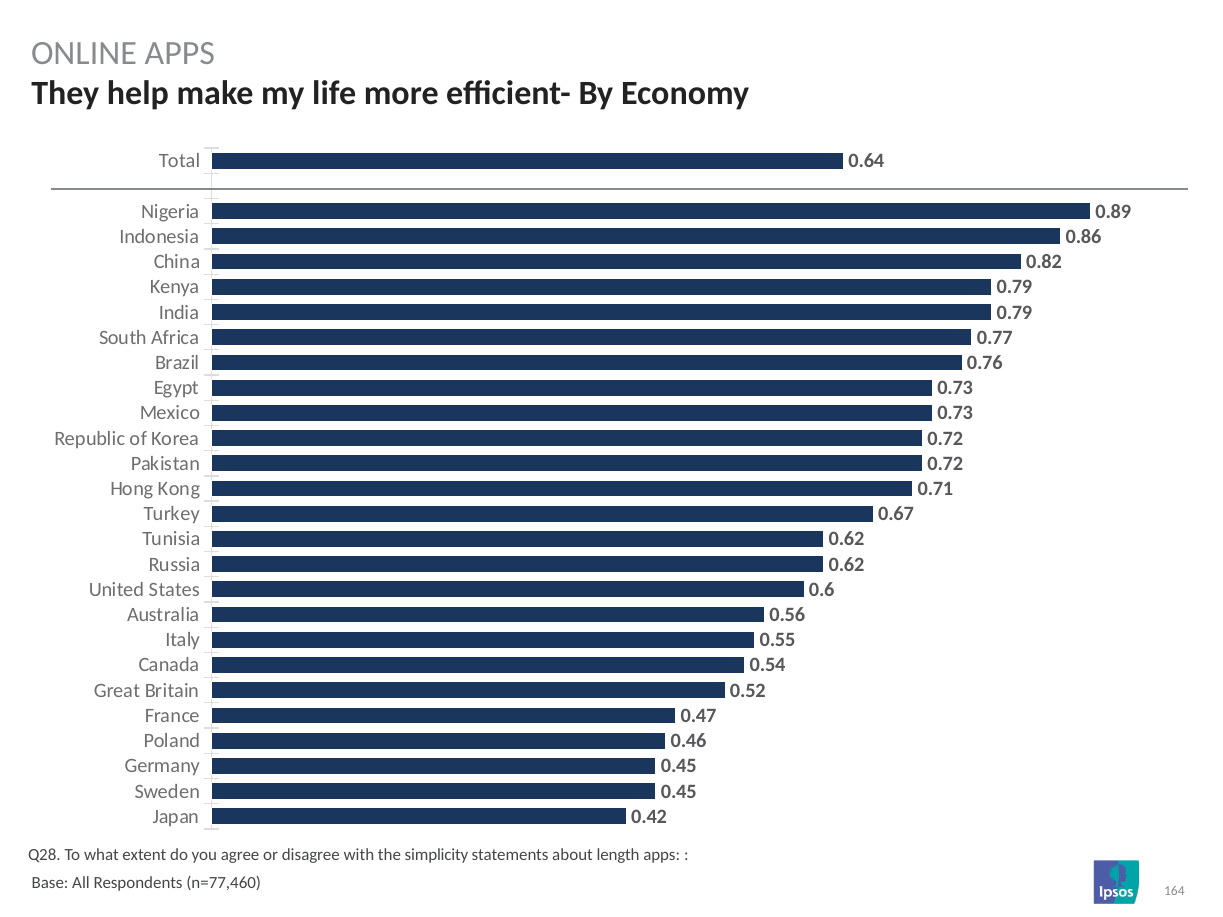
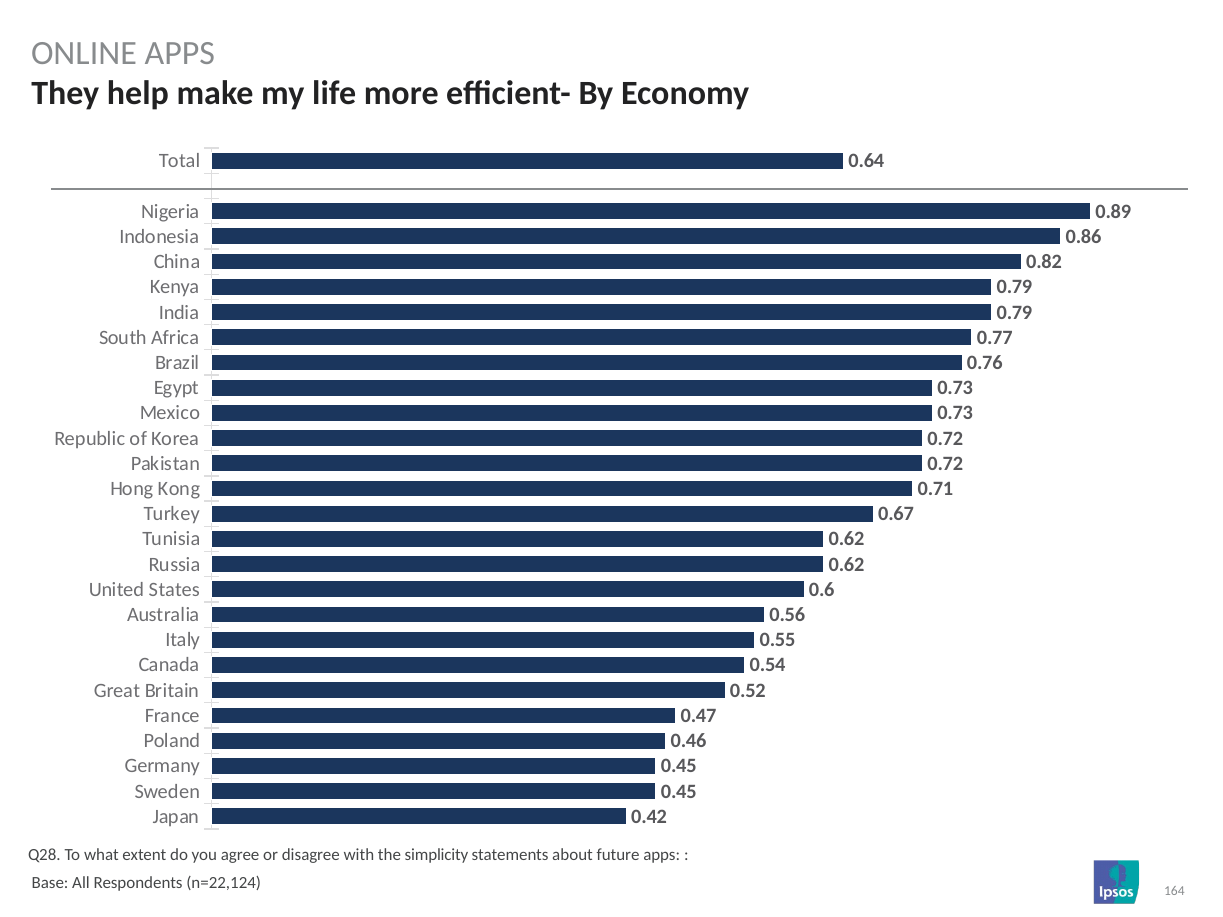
length: length -> future (618, 855)
n=77,460: n=77,460 -> n=22,124 (224, 883)
